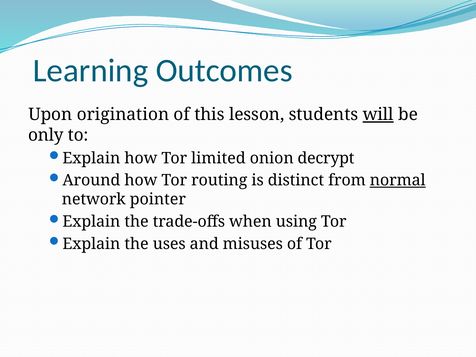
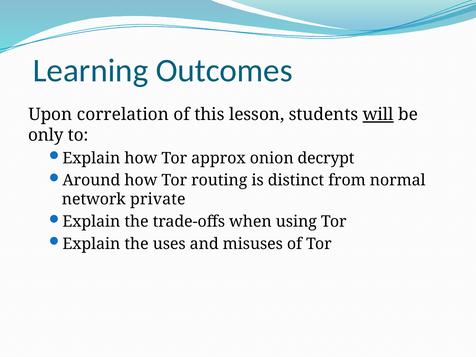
origination: origination -> correlation (123, 115)
limited: limited -> approx (218, 158)
normal underline: present -> none (398, 180)
pointer: pointer -> private (158, 199)
